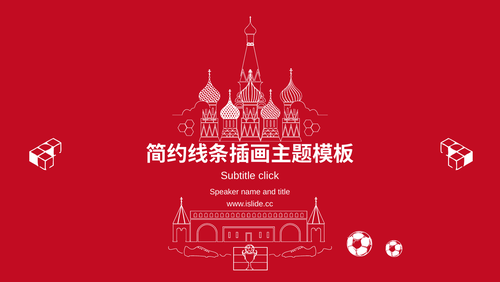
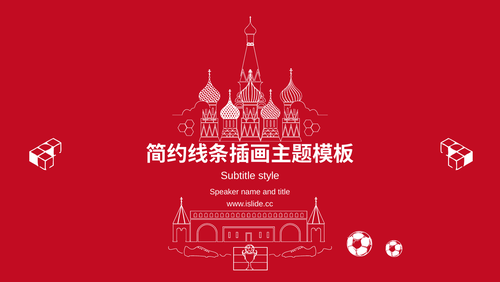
click: click -> style (269, 175)
